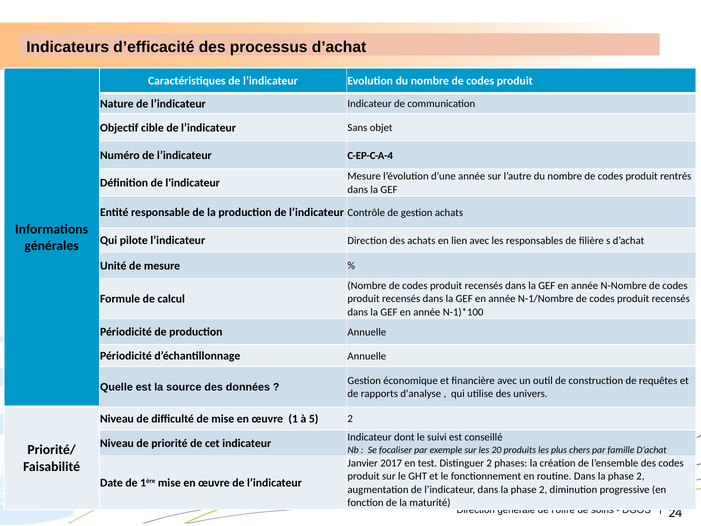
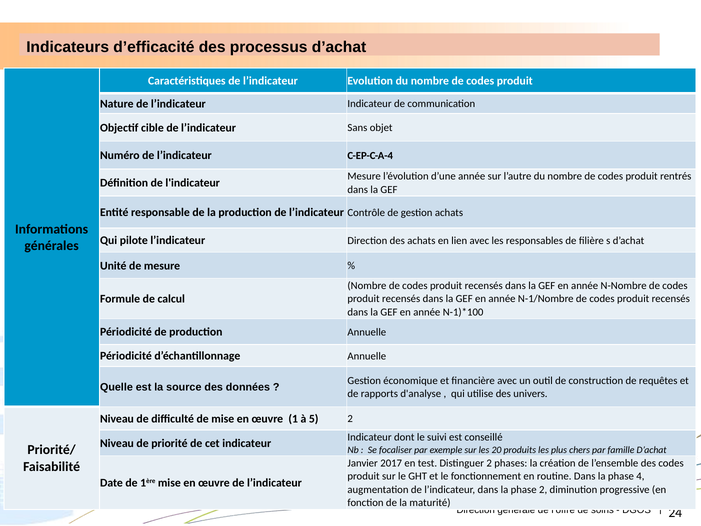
2: 2 -> 4 (640, 476)
